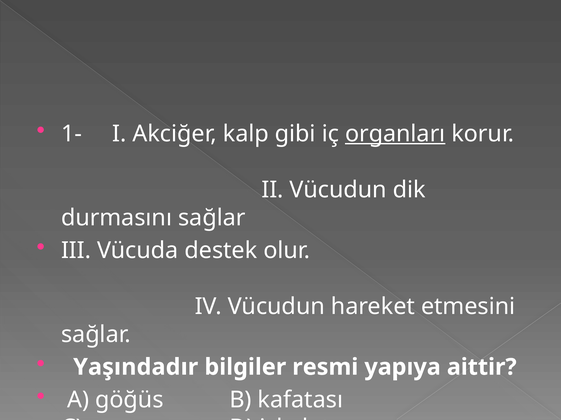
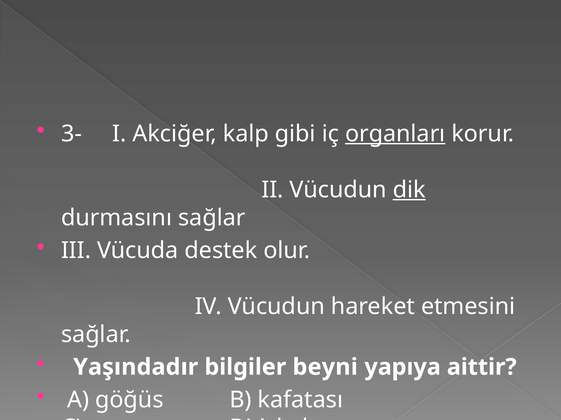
1-: 1- -> 3- (72, 134)
dik underline: none -> present (409, 190)
resmi: resmi -> beyni (325, 368)
